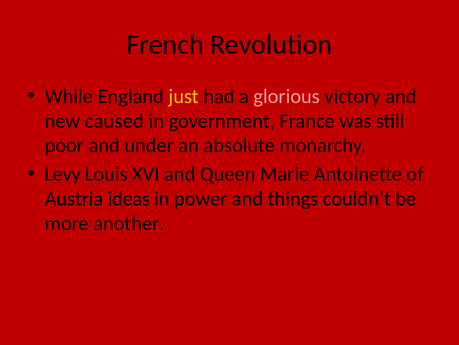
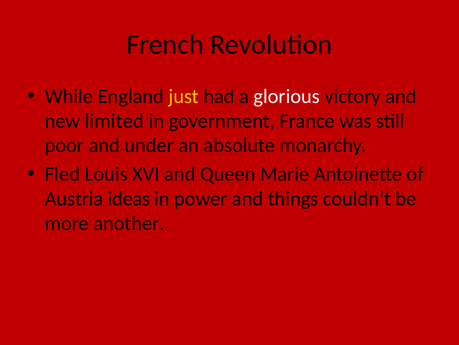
glorious colour: pink -> white (287, 96)
caused: caused -> limited (114, 121)
Levy: Levy -> Fled (62, 174)
